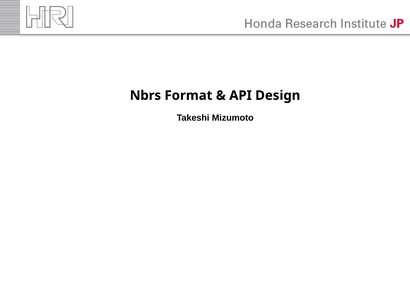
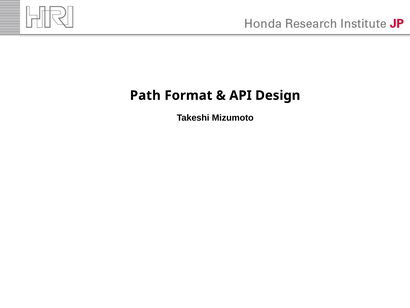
Nbrs: Nbrs -> Path (145, 95)
